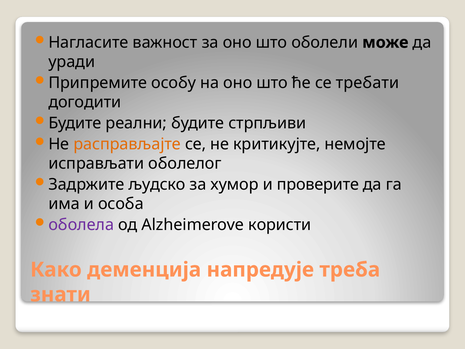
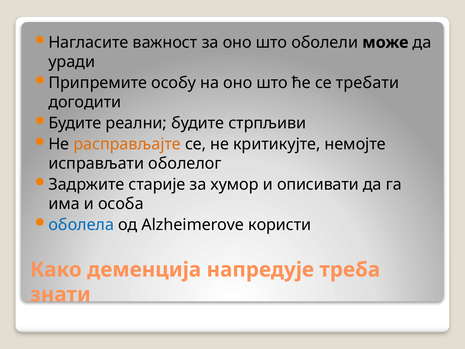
људско: људско -> старије (157, 184)
проверите: проверите -> описивати (318, 184)
оболела colour: purple -> blue (81, 225)
